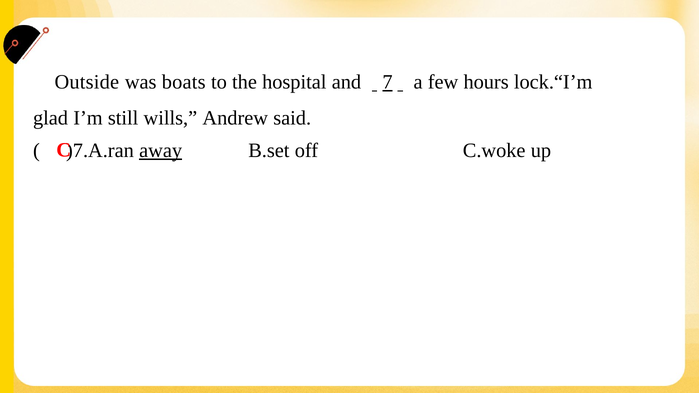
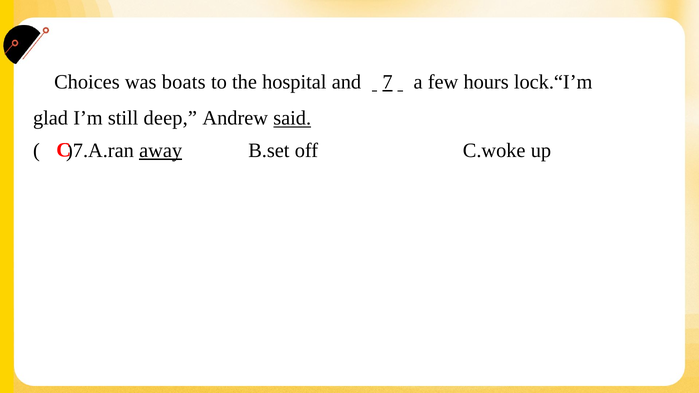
Outside: Outside -> Choices (87, 82)
wills: wills -> deep (170, 118)
said underline: none -> present (292, 118)
